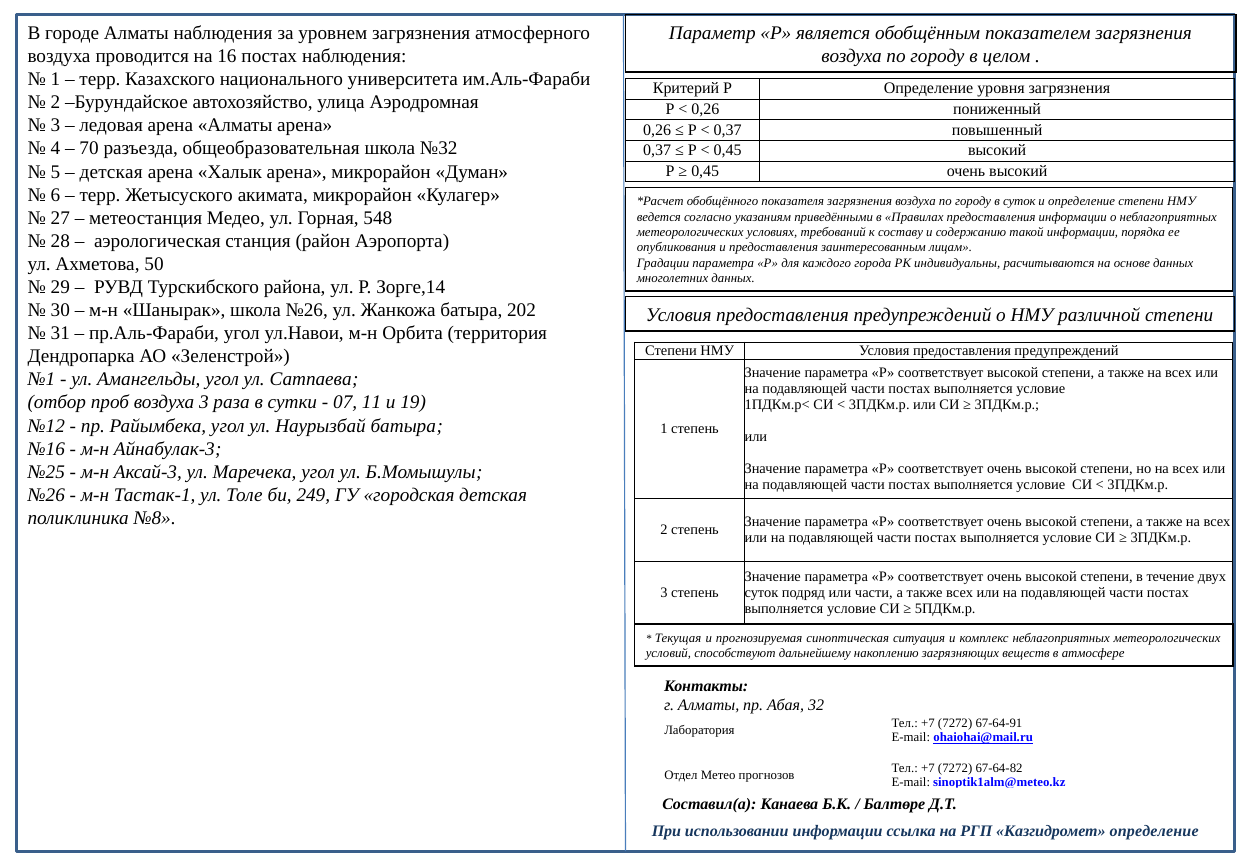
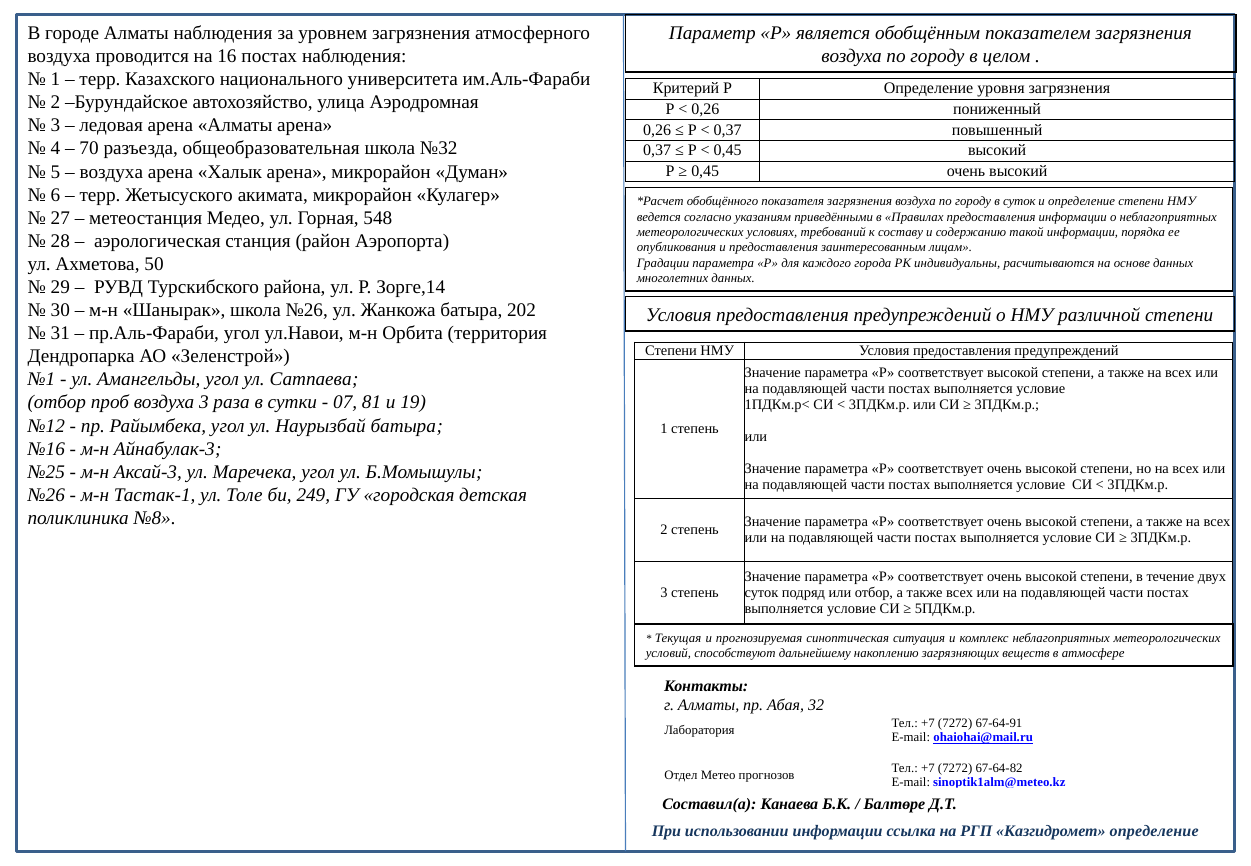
детская: детская -> воздуха (111, 172)
11: 11 -> 81 (372, 403)
или части: части -> отбор (874, 592)
